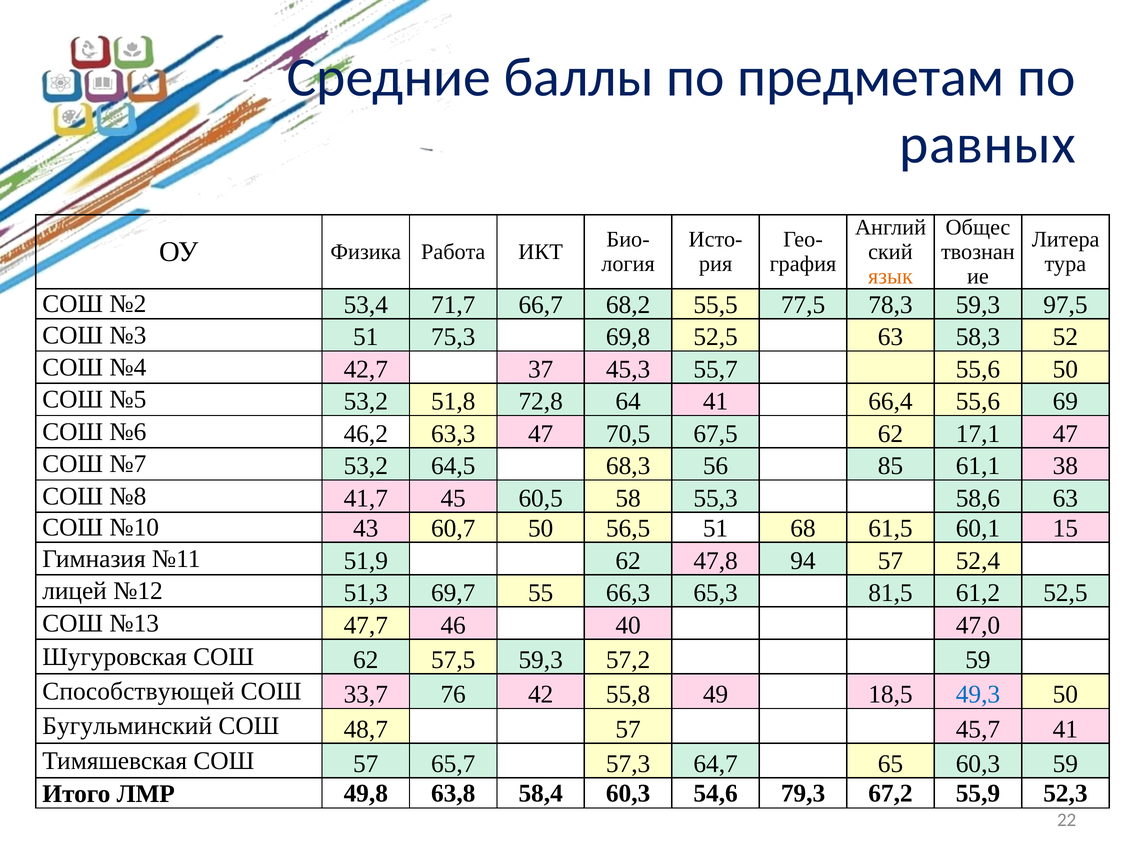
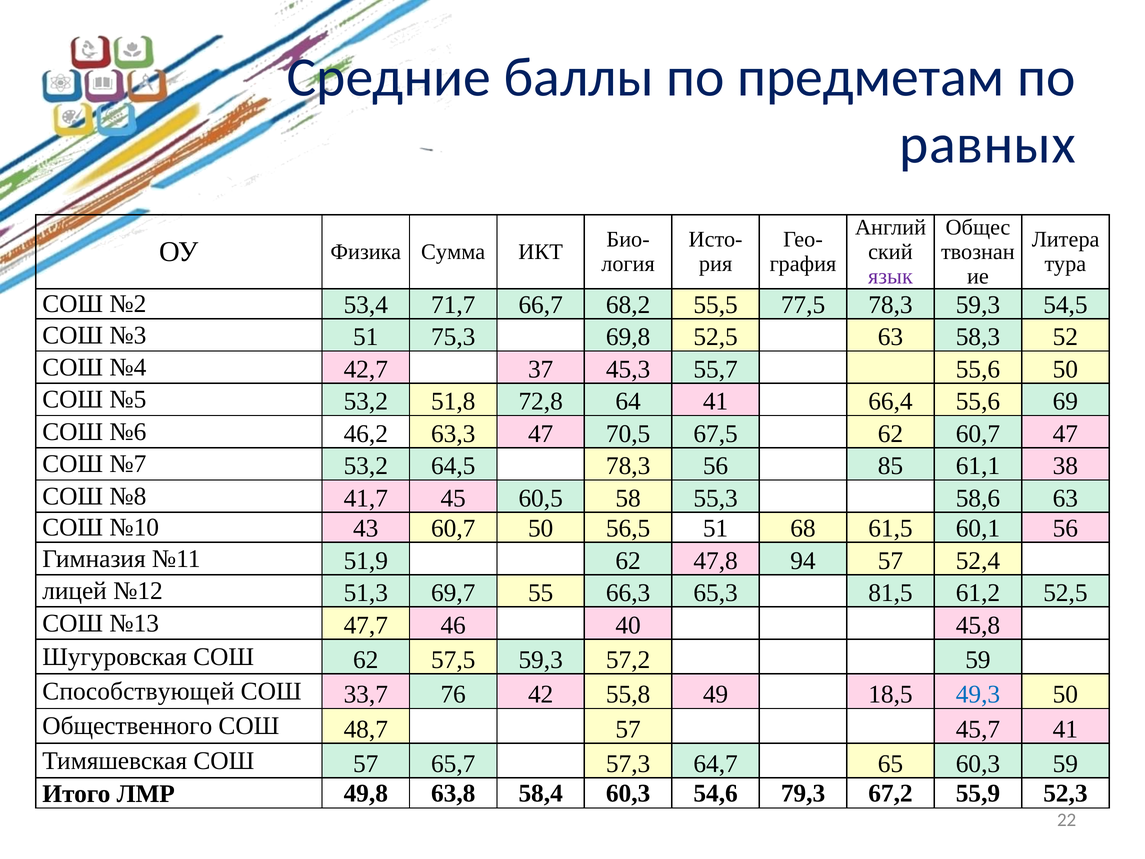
Работа: Работа -> Сумма (453, 252)
язык colour: orange -> purple (890, 276)
97,5: 97,5 -> 54,5 (1065, 305)
62 17,1: 17,1 -> 60,7 (978, 434)
64,5 68,3: 68,3 -> 78,3 (628, 466)
60,1 15: 15 -> 56 (1065, 528)
47,0: 47,0 -> 45,8 (978, 625)
Бугульминский: Бугульминский -> Общественного (127, 726)
